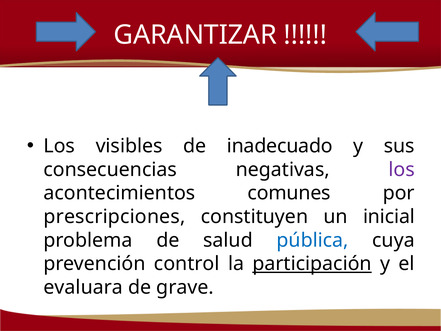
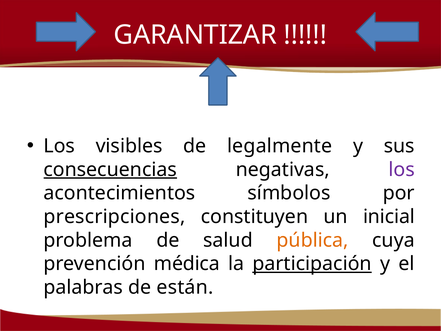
inadecuado: inadecuado -> legalmente (280, 146)
consecuencias underline: none -> present (110, 170)
comunes: comunes -> símbolos (289, 193)
pública colour: blue -> orange (313, 240)
control: control -> médica (187, 264)
evaluara: evaluara -> palabras (83, 287)
grave: grave -> están (185, 287)
